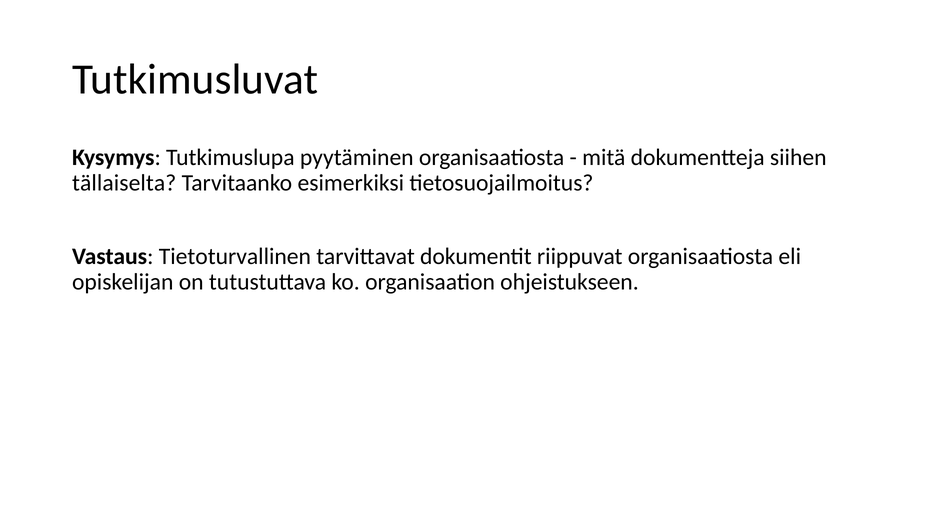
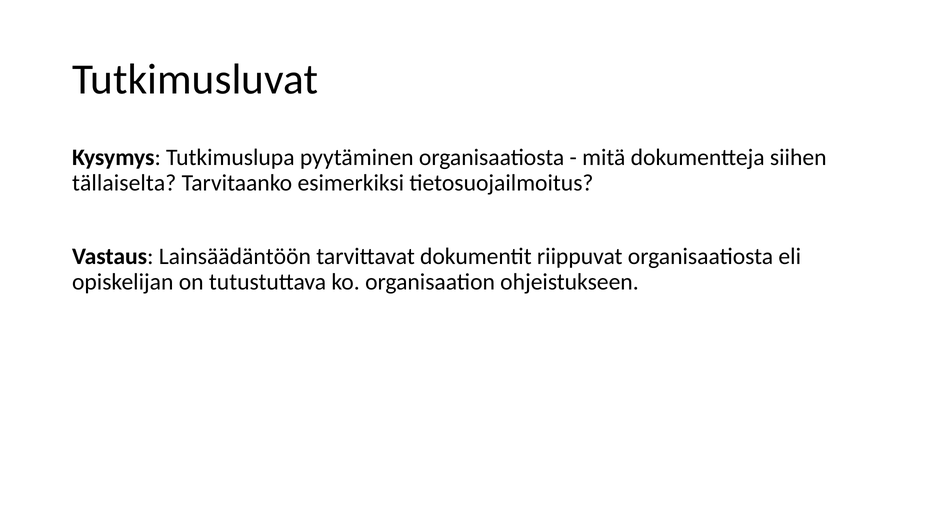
Tietoturvallinen: Tietoturvallinen -> Lainsäädäntöön (235, 257)
